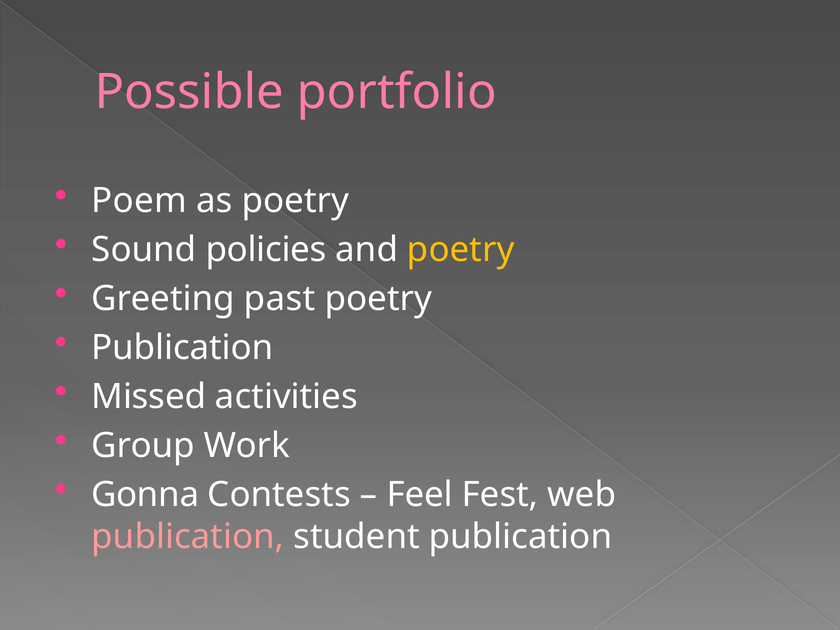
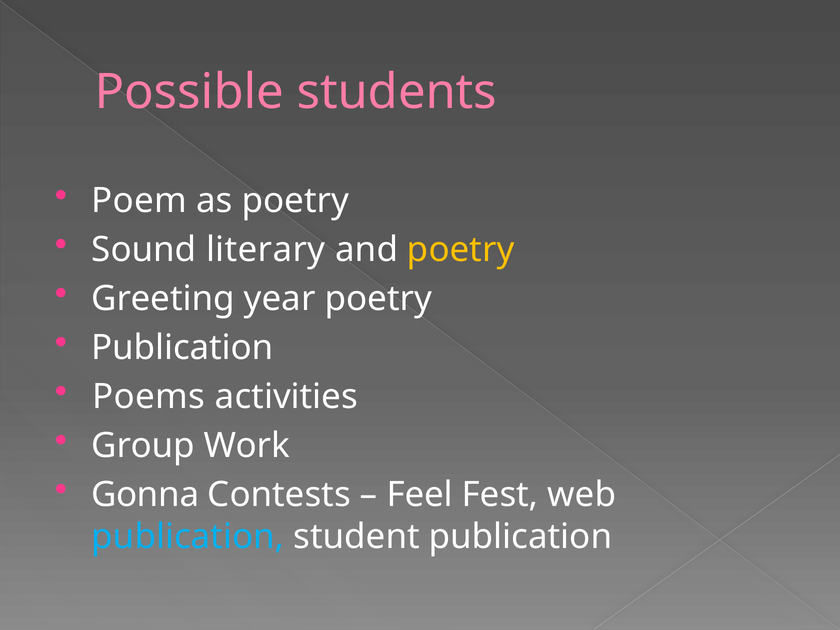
portfolio: portfolio -> students (397, 92)
policies: policies -> literary (266, 250)
past: past -> year (280, 299)
Missed: Missed -> Poems (149, 397)
publication colour: pink -> light blue (188, 537)
